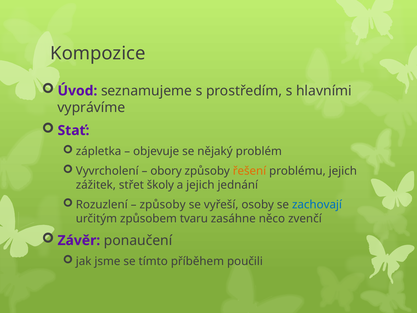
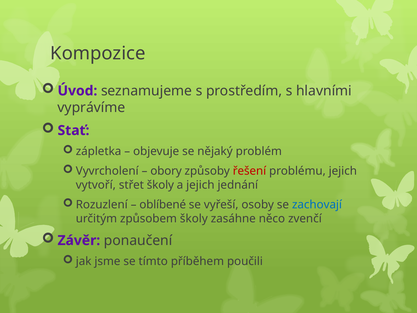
řešení colour: orange -> red (249, 171)
zážitek: zážitek -> vytvoří (96, 185)
způsoby: způsoby -> oblíbené (163, 205)
způsobem tvaru: tvaru -> školy (194, 219)
